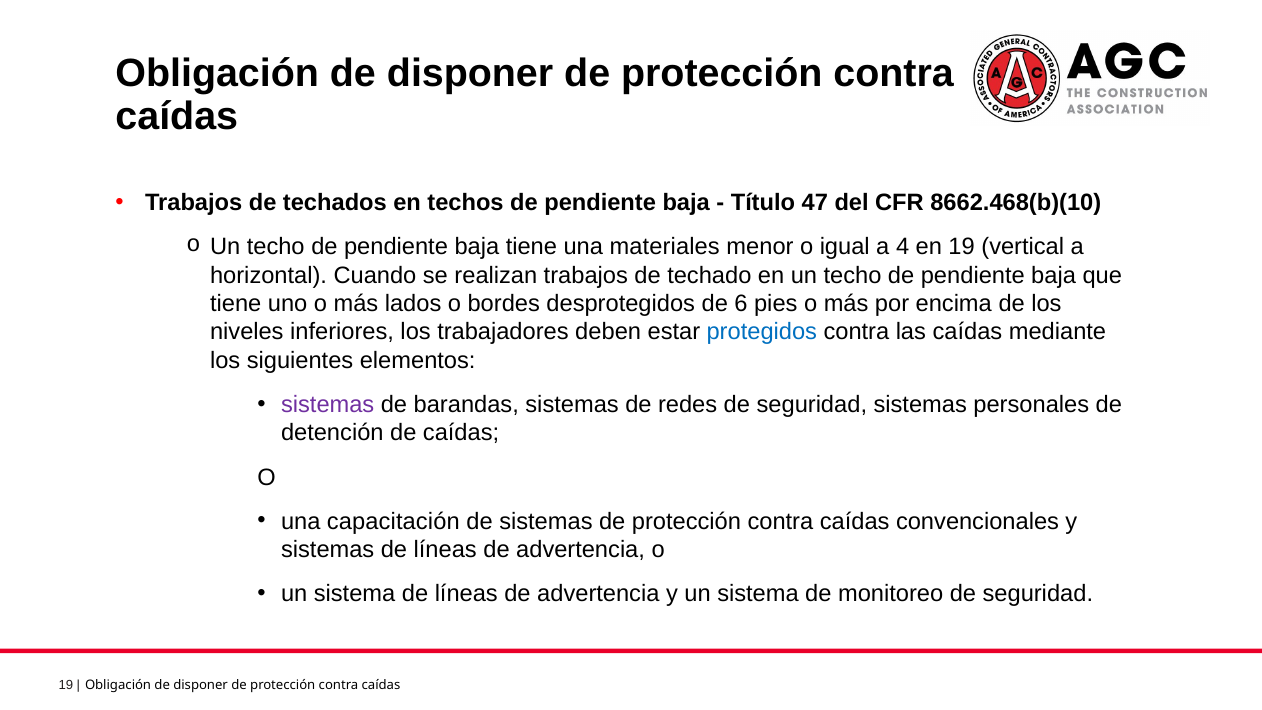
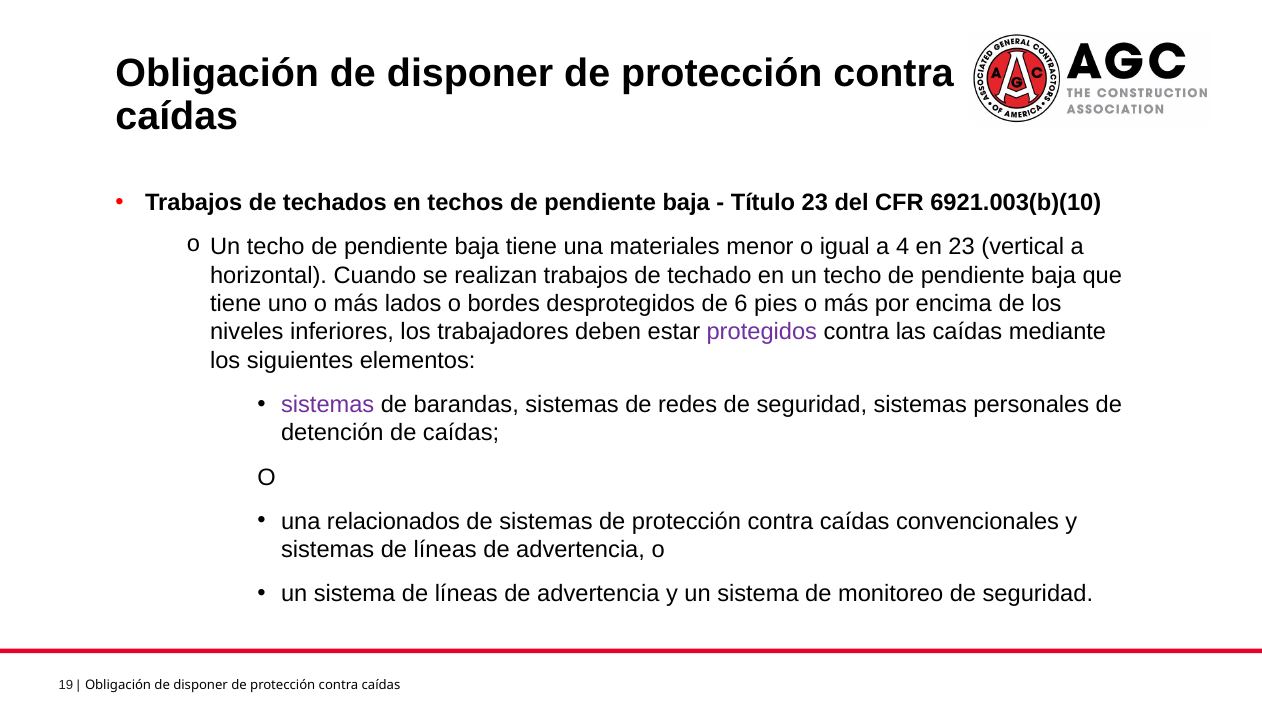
Título 47: 47 -> 23 (815, 203)
8662.468(b)(10: 8662.468(b)(10 -> 6921.003(b)(10 (1016, 203)
en 19: 19 -> 23 (962, 247)
protegidos colour: blue -> purple (762, 332)
capacitación: capacitación -> relacionados (393, 521)
